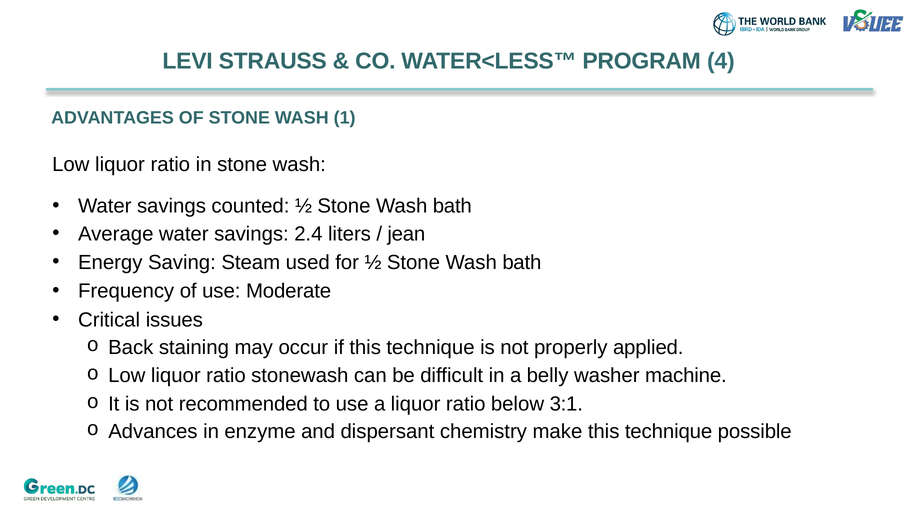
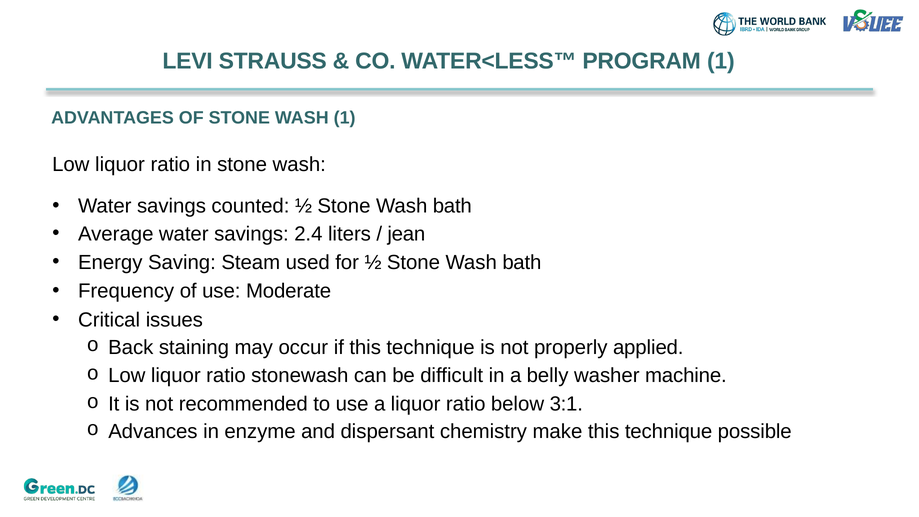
PROGRAM 4: 4 -> 1 (721, 61)
